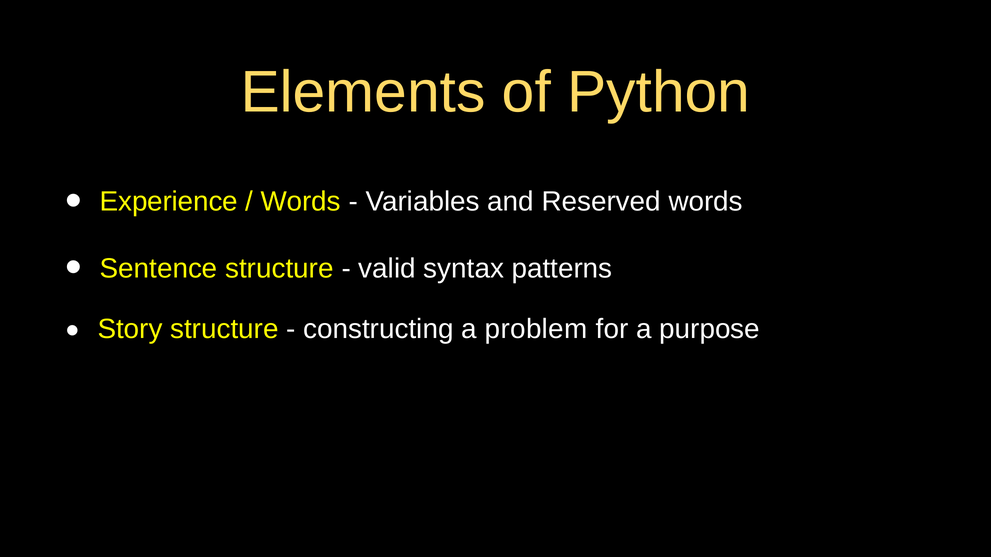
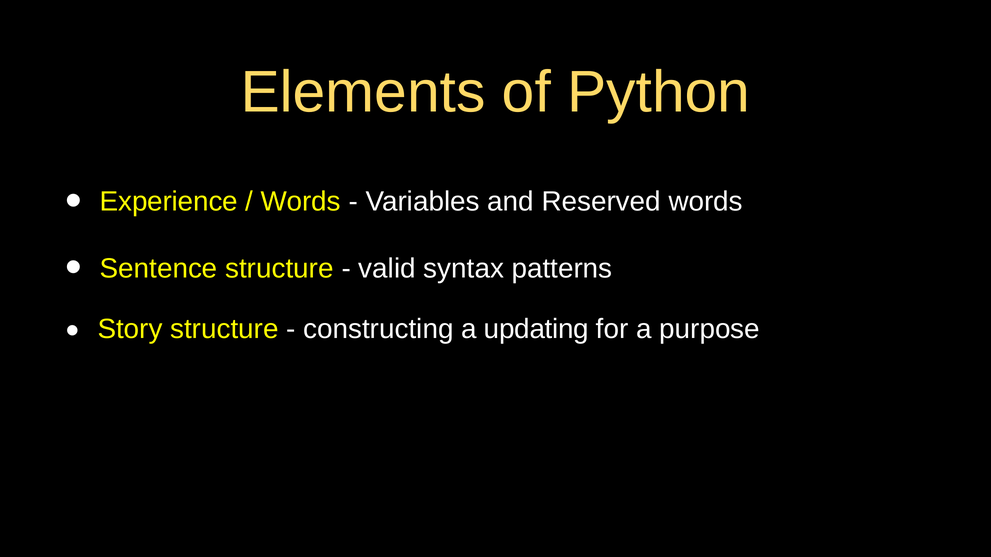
problem: problem -> updating (536, 329)
